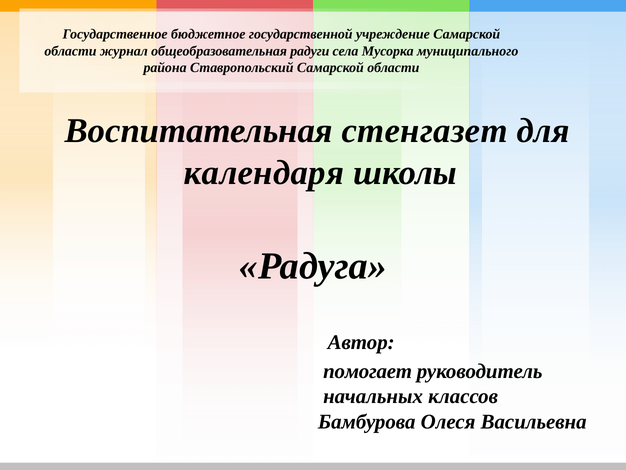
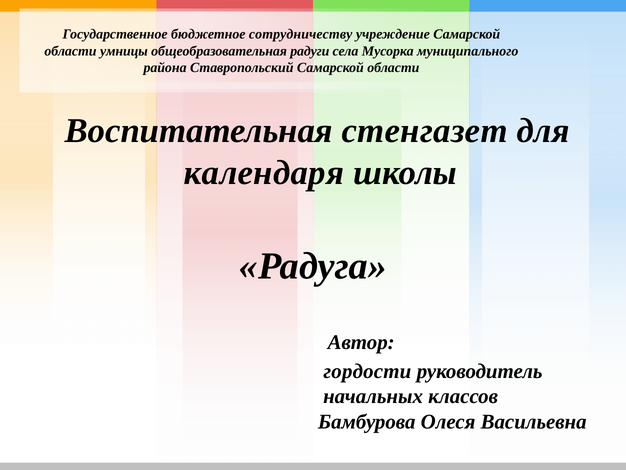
государственной: государственной -> сотрудничеству (301, 34)
журнал: журнал -> умницы (124, 51)
помогает: помогает -> гордости (367, 371)
